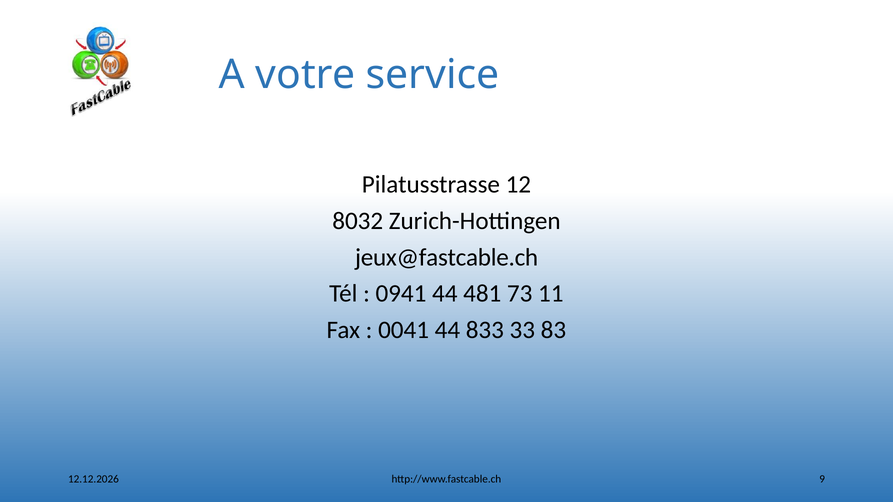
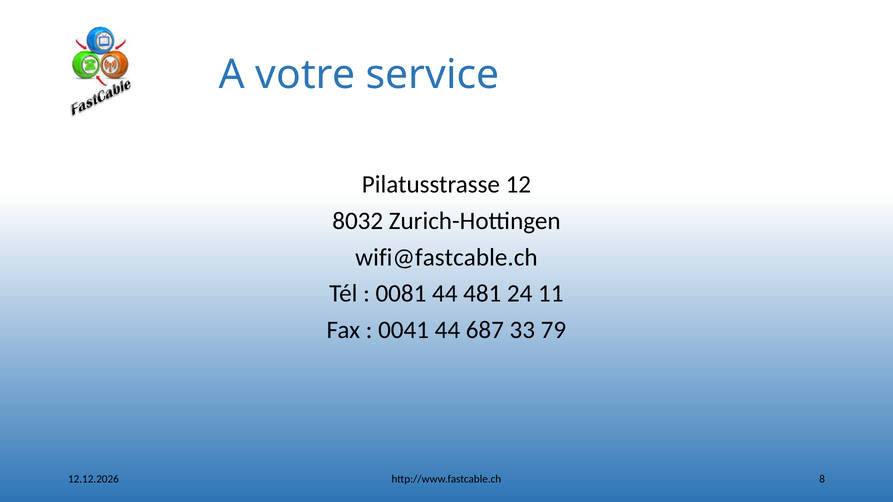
jeux@fastcable.ch: jeux@fastcable.ch -> wifi@fastcable.ch (446, 257)
0941: 0941 -> 0081 (401, 294)
73: 73 -> 24 (520, 294)
833: 833 -> 687 (485, 330)
83: 83 -> 79 (553, 330)
9: 9 -> 8 (822, 480)
